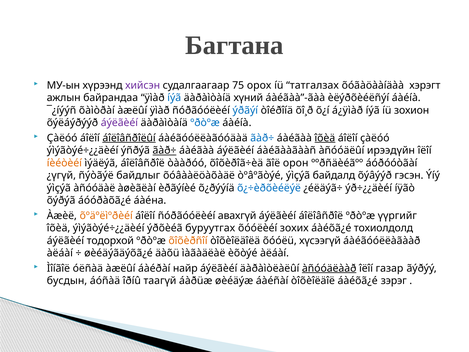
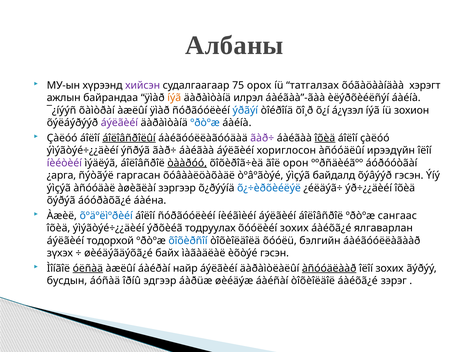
Багтана: Багтана -> Албаны (234, 45)
íýã colour: blue -> orange (174, 98)
хүний: хүний -> илрэл (248, 98)
á¿ÿìàð: á¿ÿìàð -> á¿үзэл (348, 110)
ãàð÷ colour: blue -> purple (262, 138)
ãàð÷ underline: present -> none (165, 150)
áàéãààãààñ: áàéãààãààñ -> хориглосон (286, 150)
íèéòèéí colour: orange -> purple (64, 163)
òààðóó underline: none -> present (187, 163)
¿үгүй: ¿үгүй -> ¿арга (61, 175)
байдлыг: байдлыг -> гаргасан (138, 175)
èðãýíèé: èðãýíèé -> зэргээр (177, 188)
ýð÷¿¿äèéí íÿãò: íÿãò -> îõèä (405, 188)
õºäºëìºðèéí colour: orange -> blue (106, 215)
авахгүй: авахгүй -> íèéãìèéí (237, 215)
үүргийг: үүргийг -> сангаас (397, 215)
буруутгах: буруутгах -> тодруулах (210, 228)
тохиолдолд: тохиолдолд -> ялгаварлан (383, 228)
õîõèðñîí colour: orange -> blue (188, 240)
хүсээгүй: хүсээгүй -> бэлгийн (320, 240)
àëáàí: àëáàí -> зүхэх (60, 253)
äàõü: äàõü -> байх (167, 253)
èõòýé àëáàí: àëáàí -> гэсэн (275, 253)
óëñàä underline: none -> present (88, 268)
îëîí газар: газар -> зохих (390, 268)
таагүй: таагүй -> эдгээр (160, 281)
